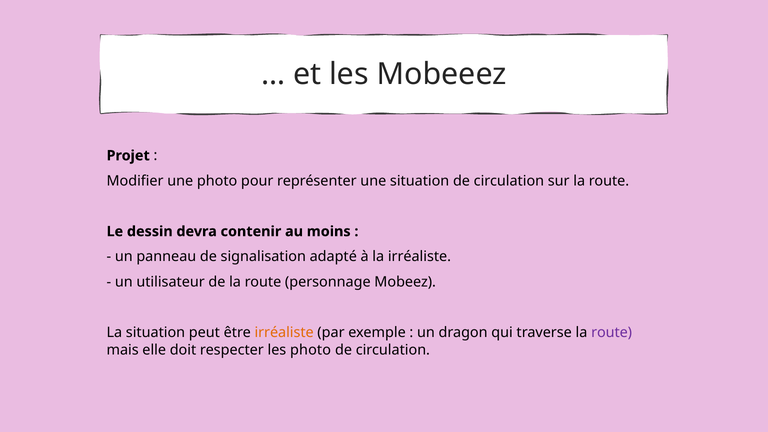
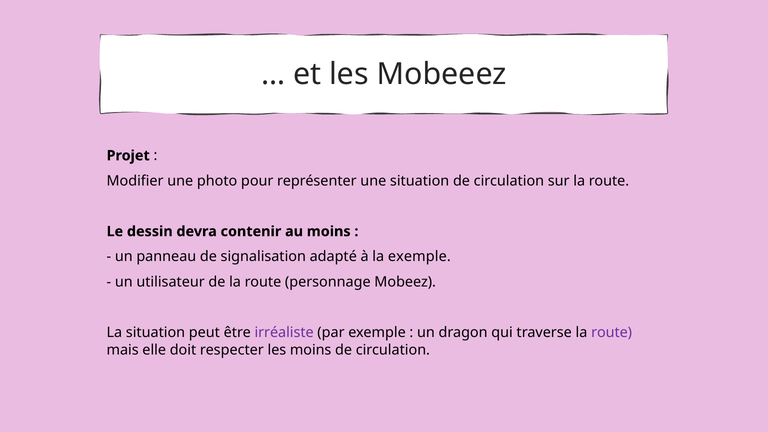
la irréaliste: irréaliste -> exemple (419, 257)
irréaliste colour: orange -> purple (284, 333)
les photo: photo -> moins (311, 350)
